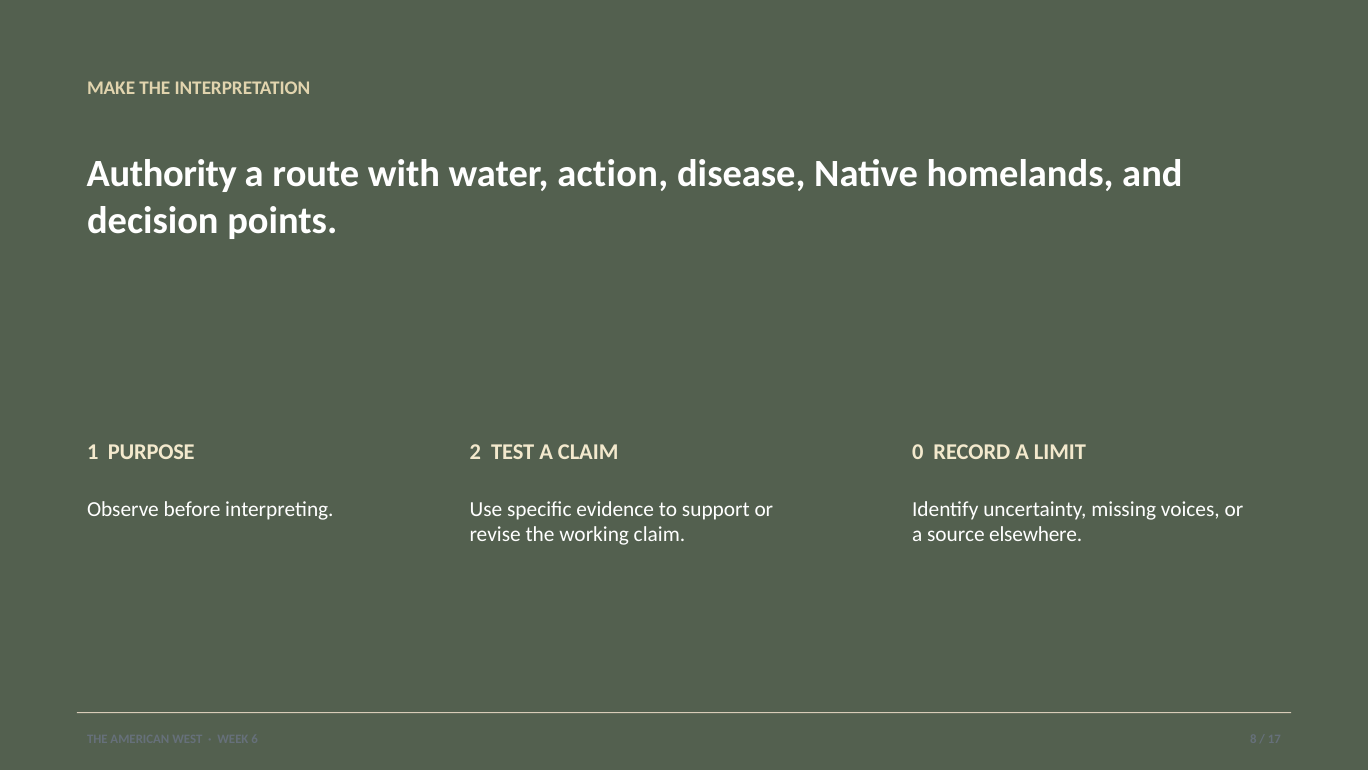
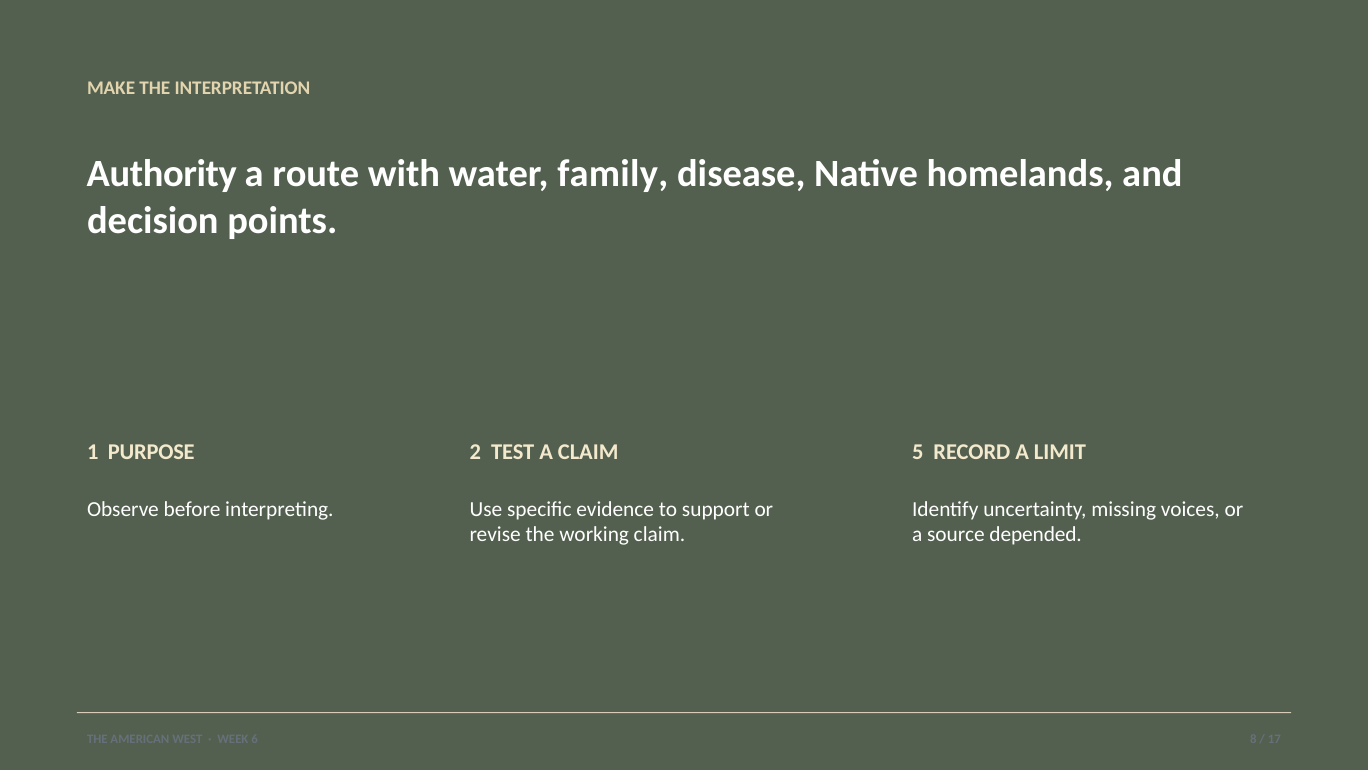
action: action -> family (613, 174)
0: 0 -> 5 (918, 452)
elsewhere: elsewhere -> depended (1036, 534)
